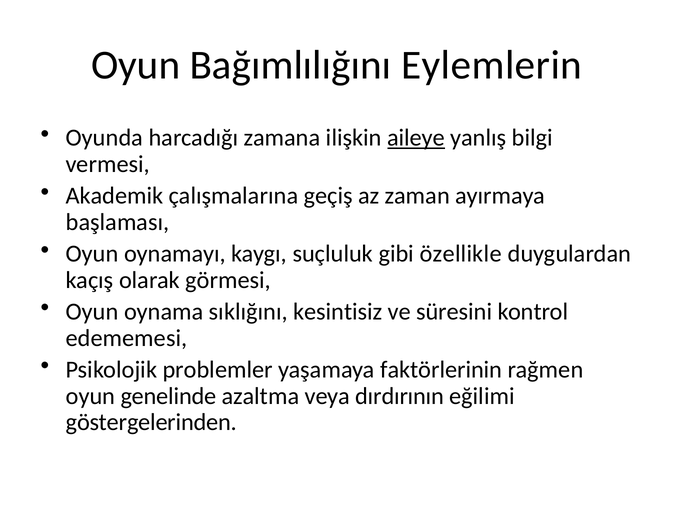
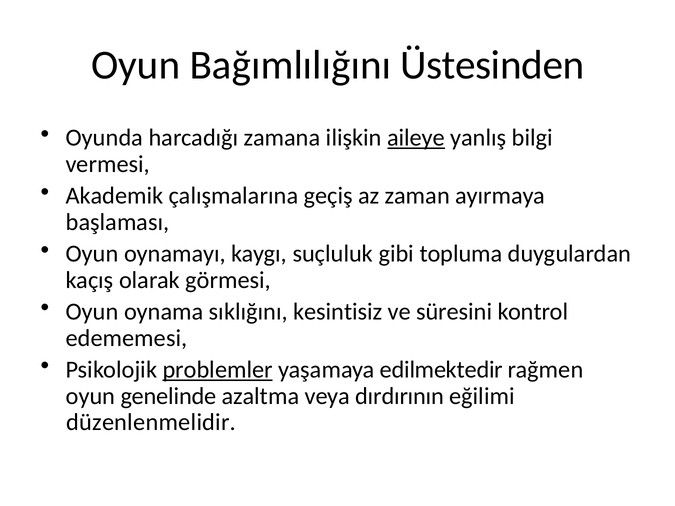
Eylemlerin: Eylemlerin -> Üstesinden (492, 65)
özellikle: özellikle -> topluma (461, 254)
problemler underline: none -> present (218, 370)
faktörlerinin: faktörlerinin -> edilmektedir (441, 370)
göstergelerinden: göstergelerinden -> düzenlenmelidir (151, 422)
